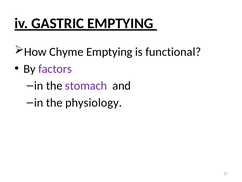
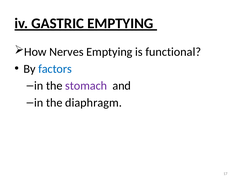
Chyme: Chyme -> Nerves (66, 52)
factors colour: purple -> blue (55, 69)
physiology: physiology -> diaphragm (94, 102)
